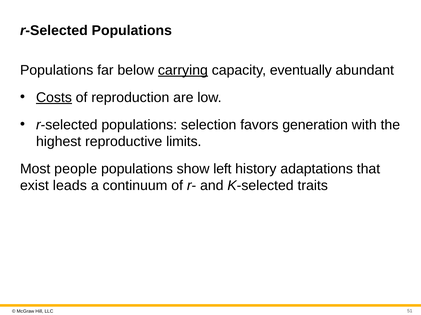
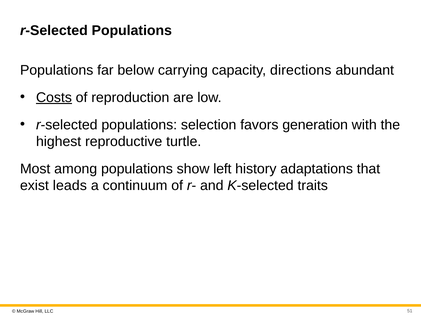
carrying underline: present -> none (183, 70)
eventually: eventually -> directions (301, 70)
limits: limits -> turtle (184, 142)
people: people -> among (76, 169)
